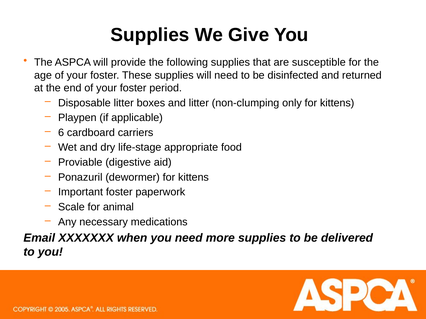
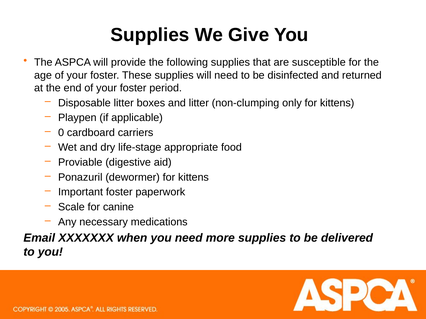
6: 6 -> 0 (61, 133)
animal: animal -> canine (118, 207)
